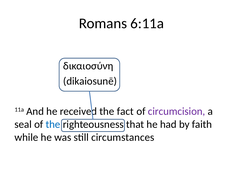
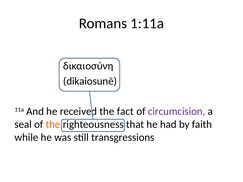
6:11a: 6:11a -> 1:11a (147, 24)
the colour: blue -> orange (53, 124)
circumstances: circumstances -> transgressions (123, 137)
